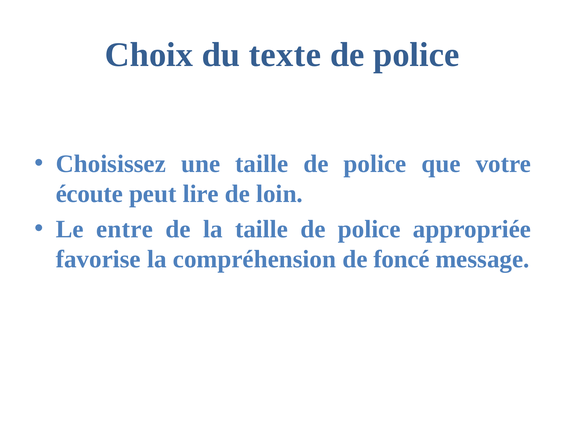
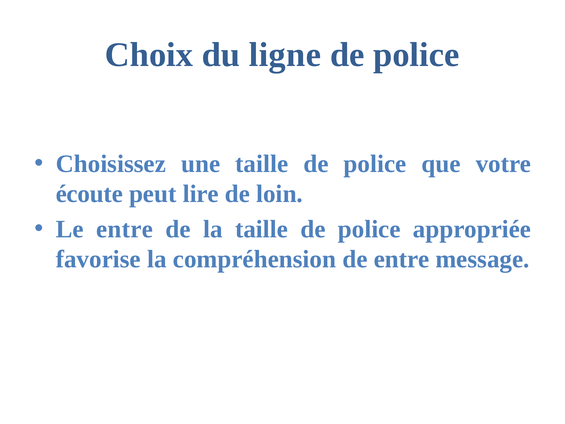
texte: texte -> ligne (285, 55)
de foncé: foncé -> entre (401, 259)
